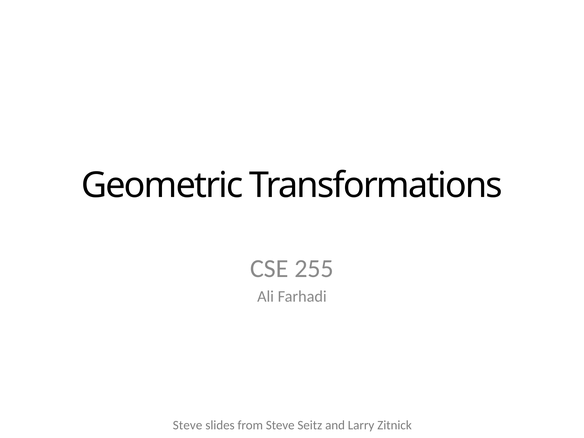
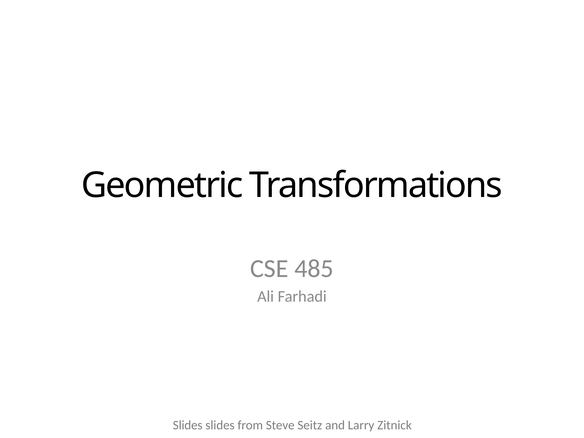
255: 255 -> 485 (314, 269)
Steve: Steve -> Slides (188, 425)
